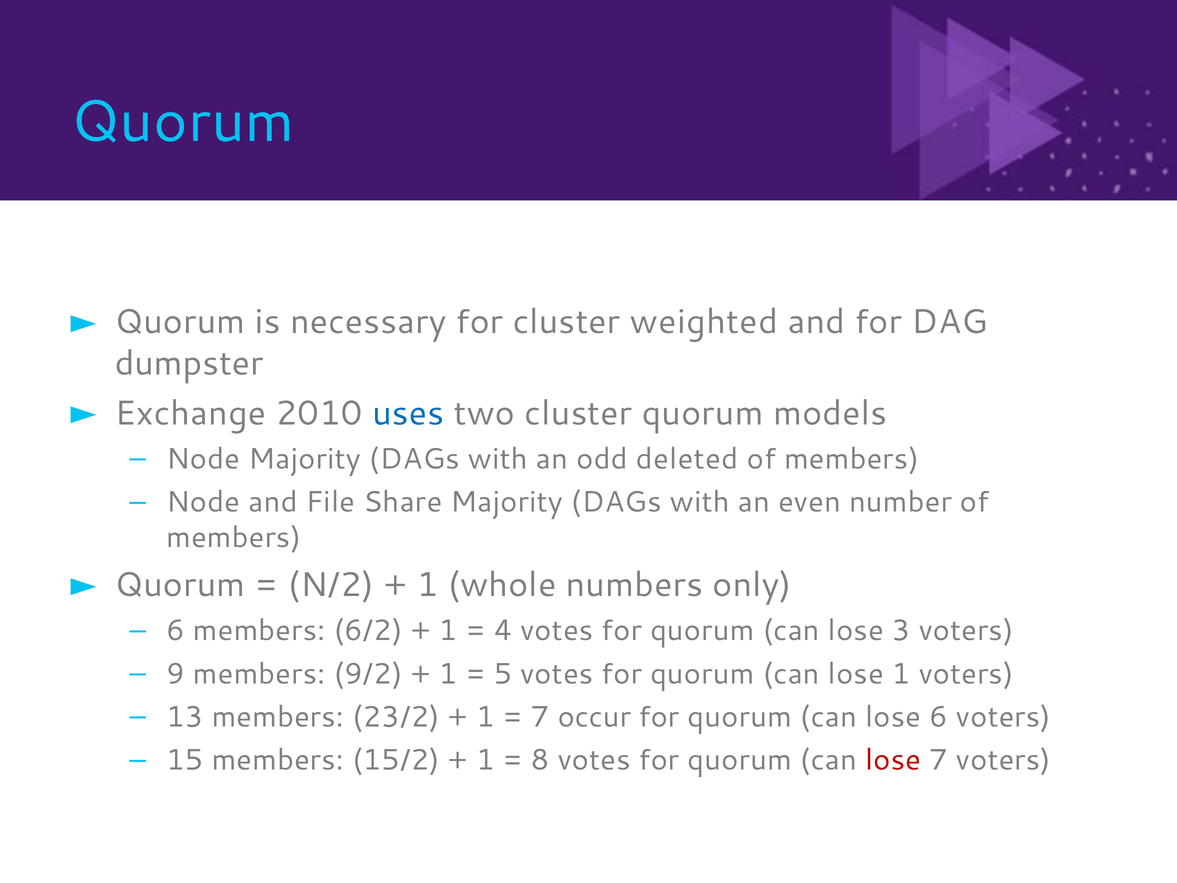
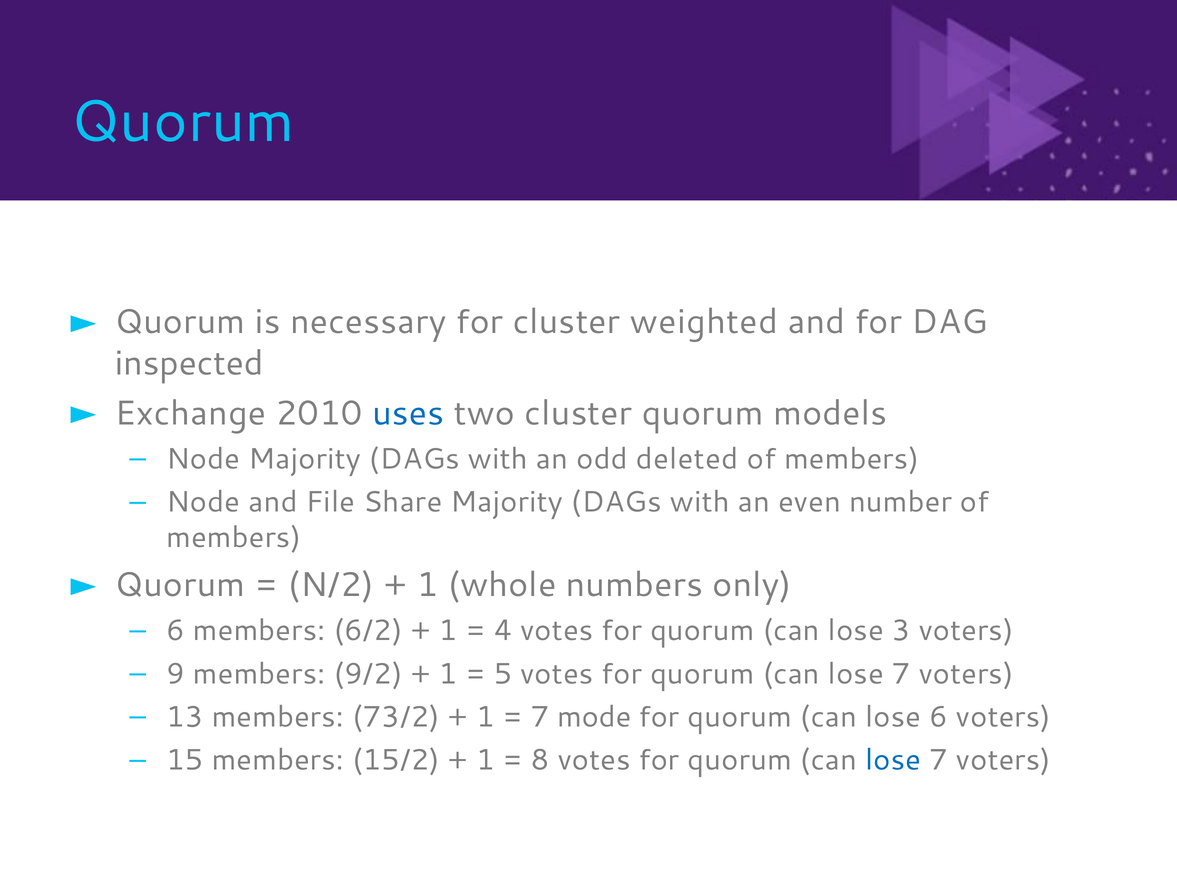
dumpster: dumpster -> inspected (189, 363)
1: 1 -> 7 (901, 674)
23/2: 23/2 -> 73/2 (396, 717)
occur: occur -> mode (594, 717)
lose colour: red -> blue (893, 760)
